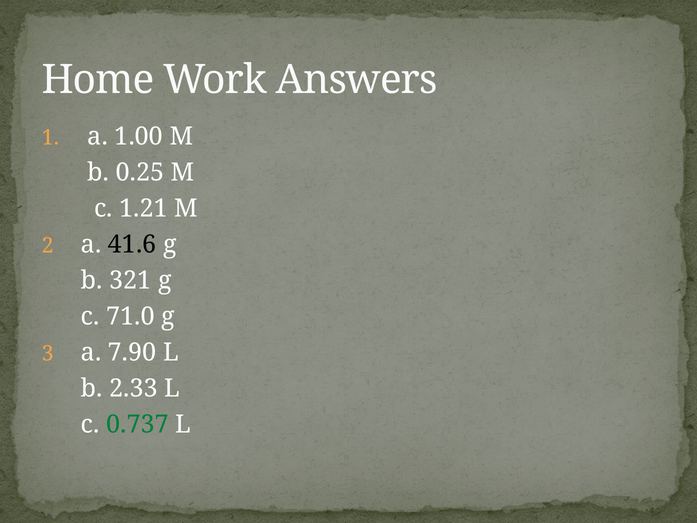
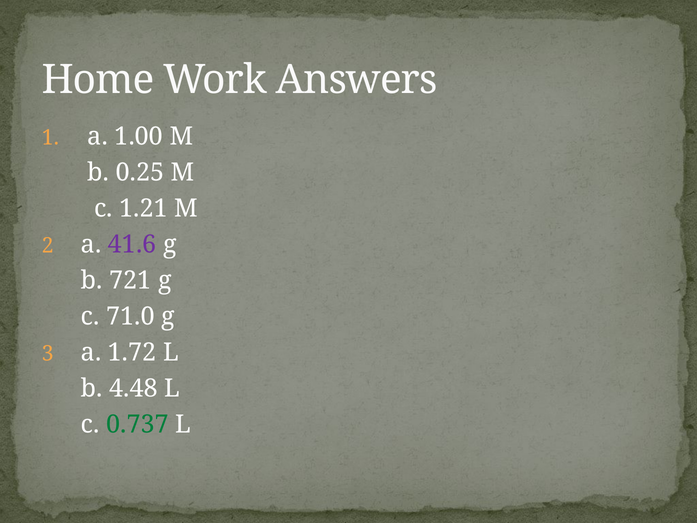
41.6 colour: black -> purple (132, 244)
321: 321 -> 721 (130, 280)
7.90: 7.90 -> 1.72 (132, 352)
2.33: 2.33 -> 4.48 (133, 388)
